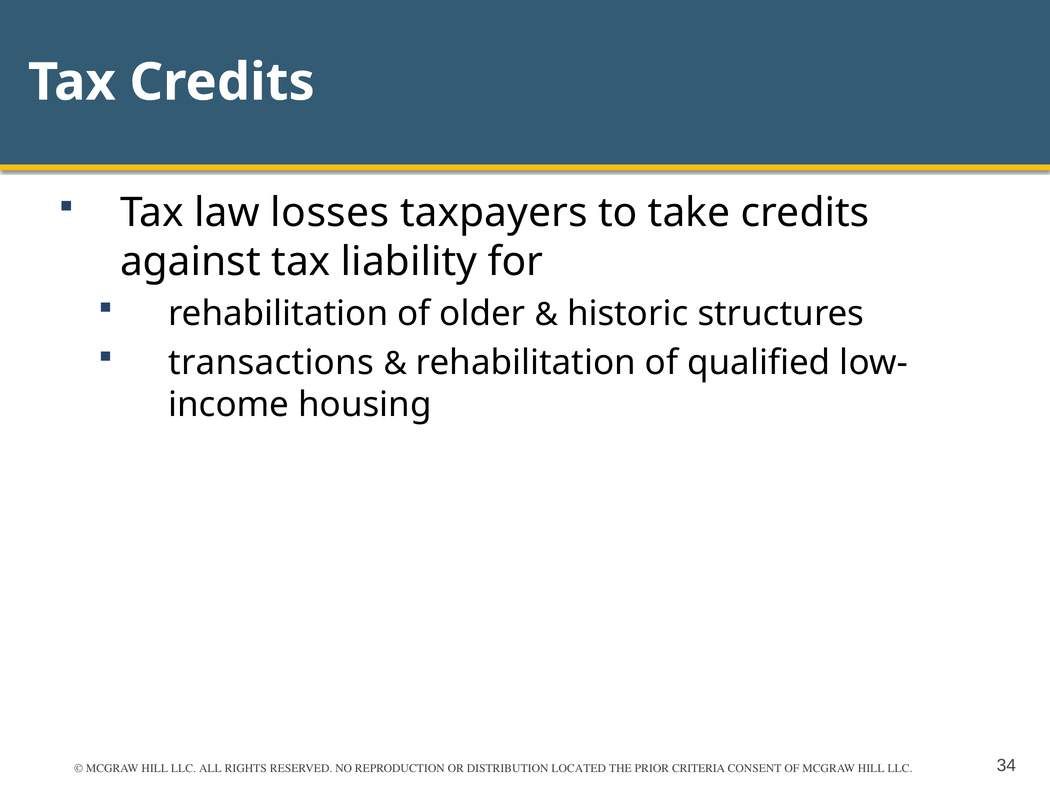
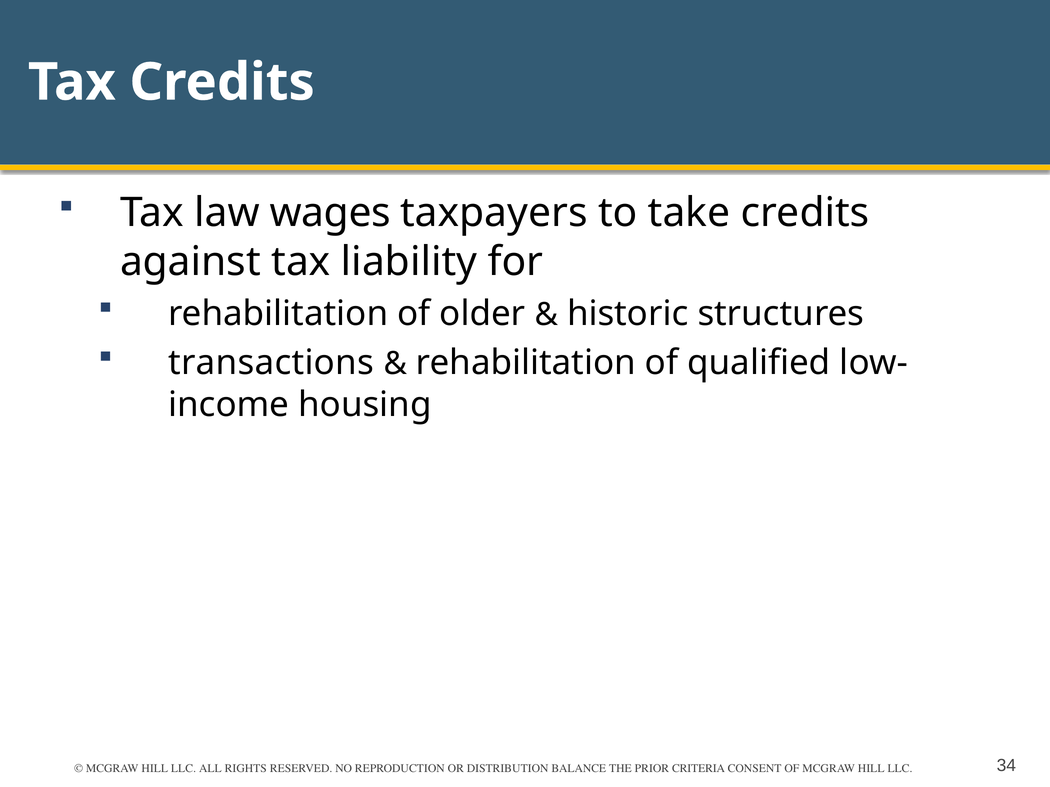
losses: losses -> wages (330, 213)
LOCATED: LOCATED -> BALANCE (579, 769)
